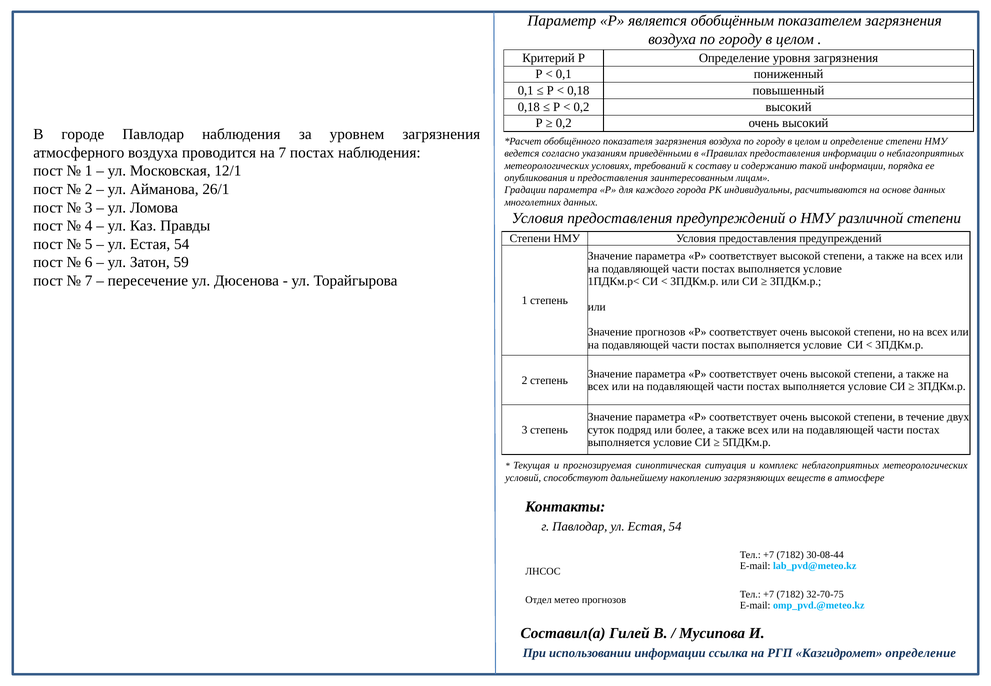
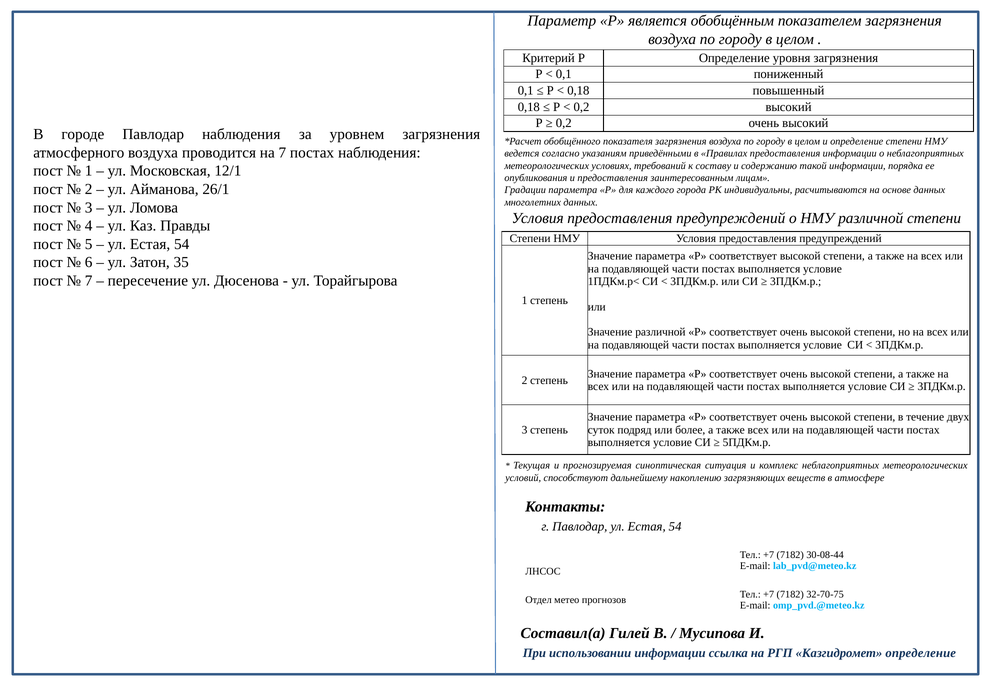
59: 59 -> 35 (181, 262)
Значение прогнозов: прогнозов -> различной (660, 332)
